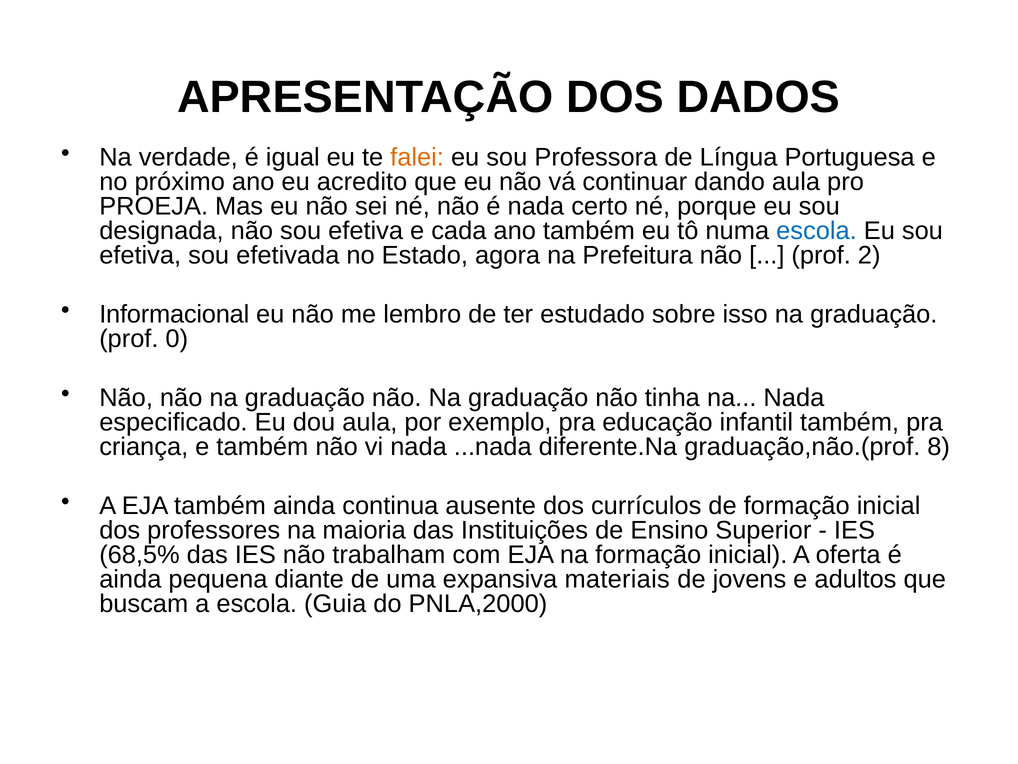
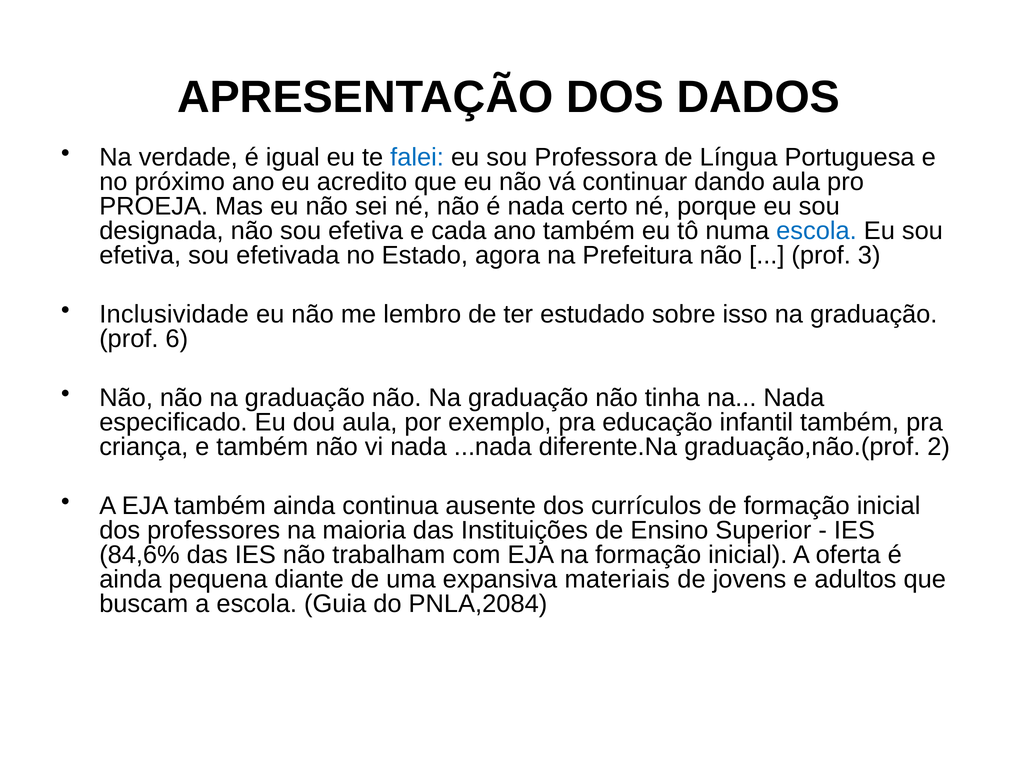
falei colour: orange -> blue (417, 157)
2: 2 -> 3 (869, 255)
Informacional: Informacional -> Inclusividade (174, 314)
0: 0 -> 6 (177, 339)
8: 8 -> 2 (939, 447)
68,5%: 68,5% -> 84,6% (140, 555)
PNLA,2000: PNLA,2000 -> PNLA,2084 (478, 603)
